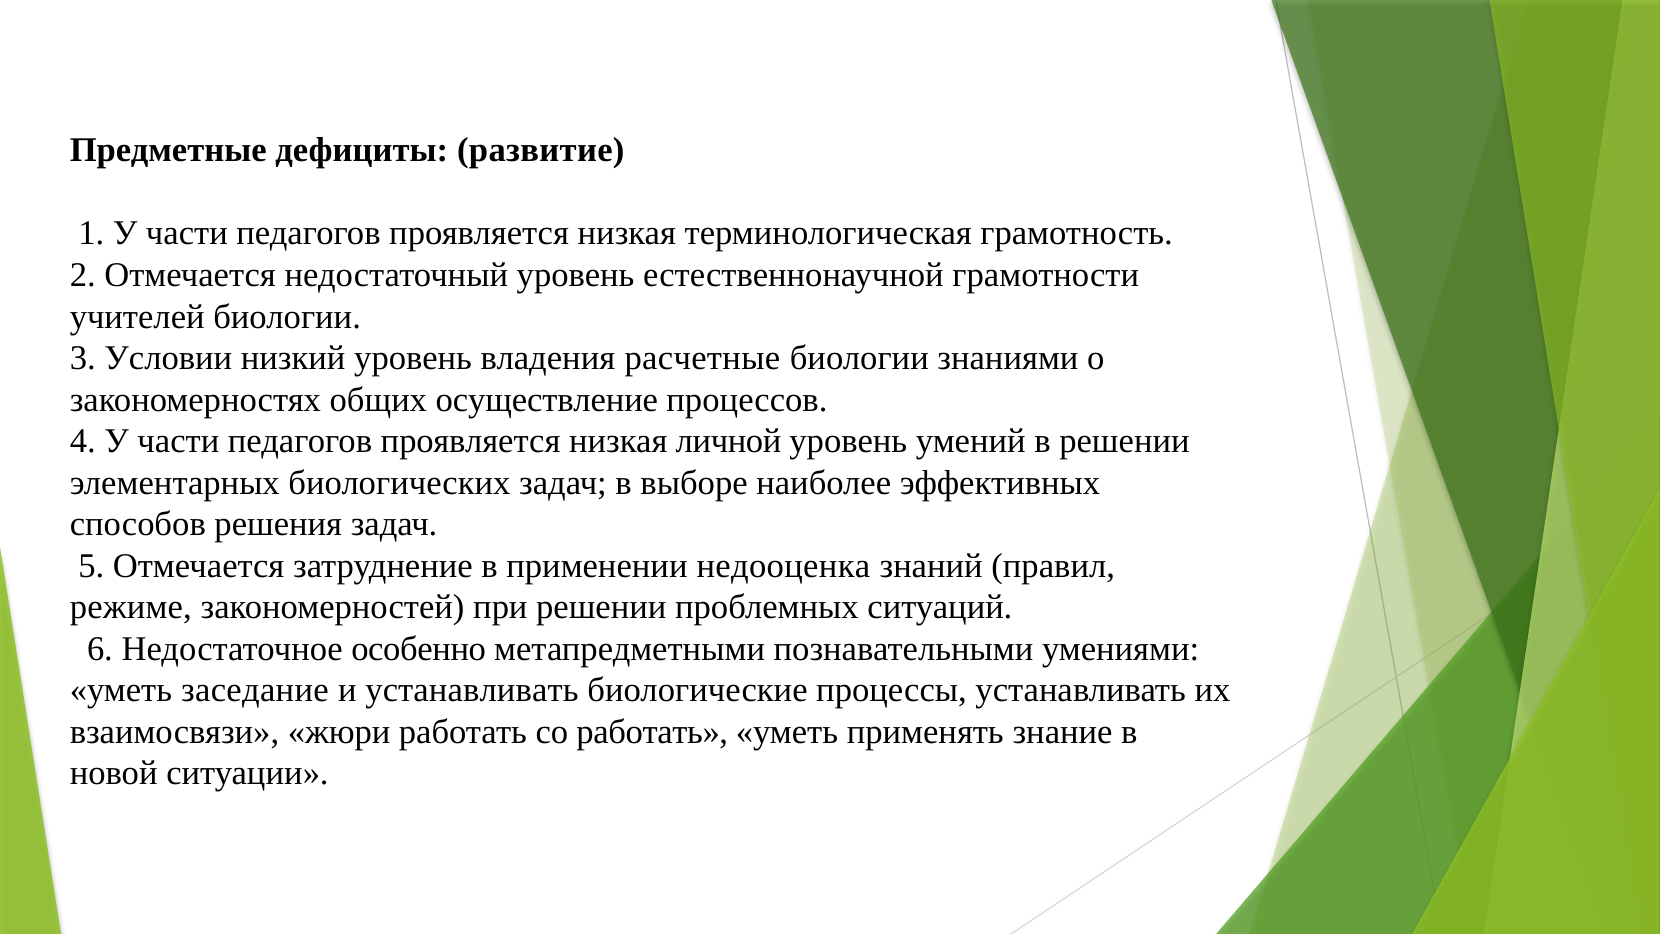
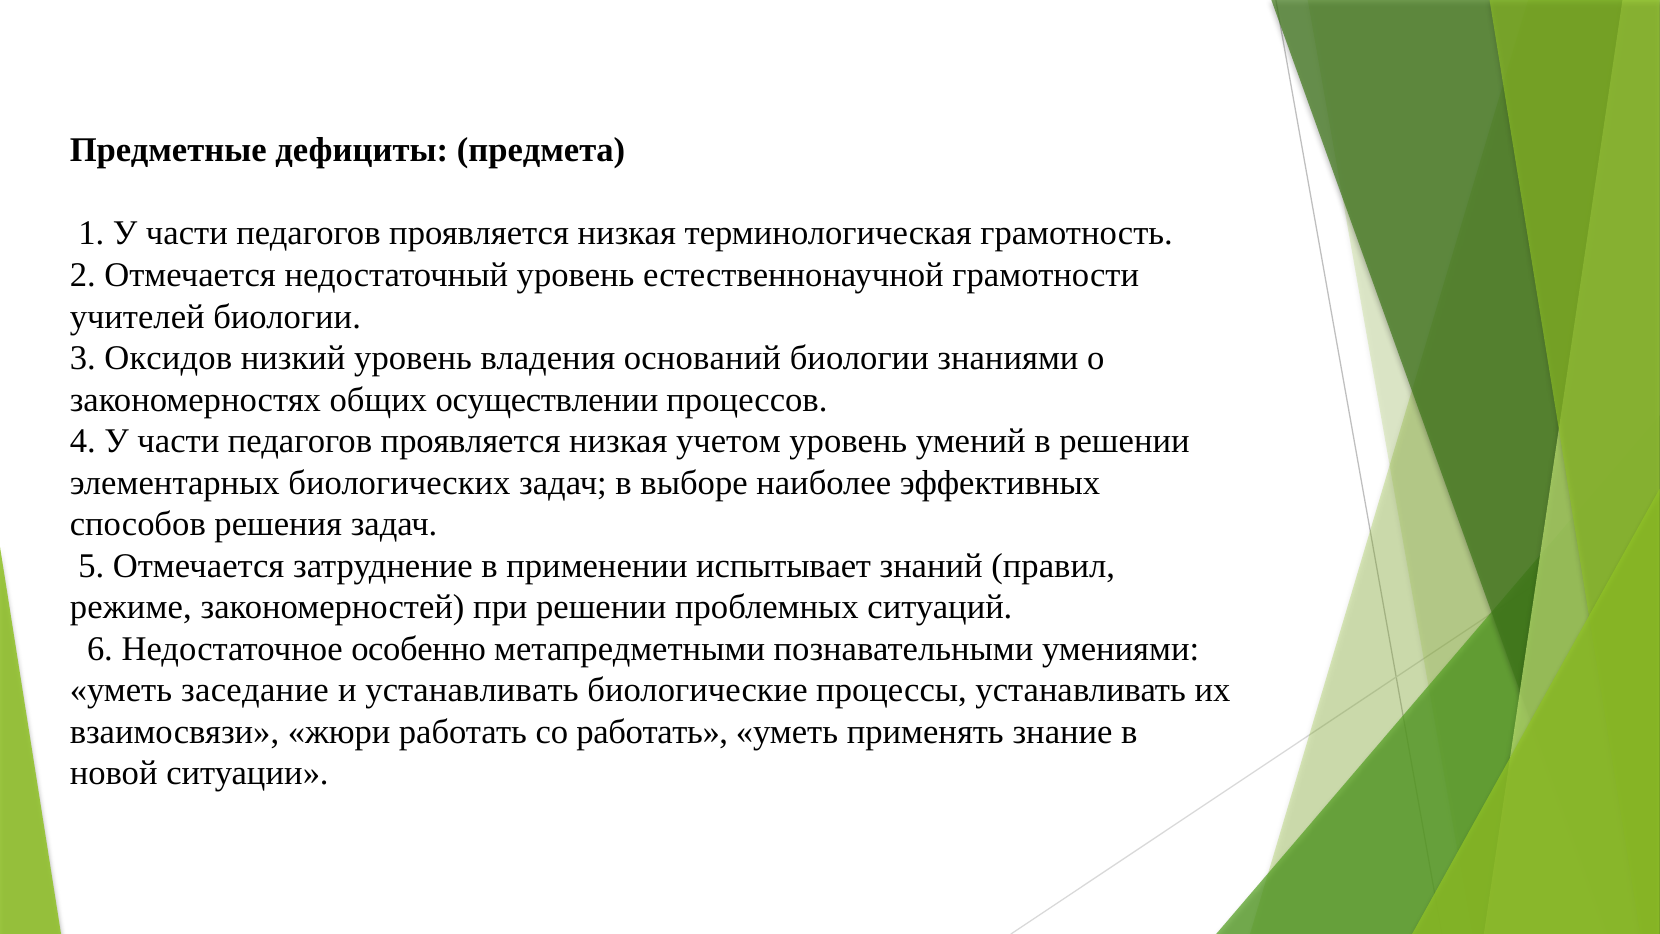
развитие: развитие -> предмета (541, 150)
Условии: Условии -> Оксидов (168, 358)
расчетные: расчетные -> оснований (702, 358)
осуществление: осуществление -> осуществлении (547, 400)
личной: личной -> учетом (728, 441)
недооценка: недооценка -> испытывает (784, 566)
